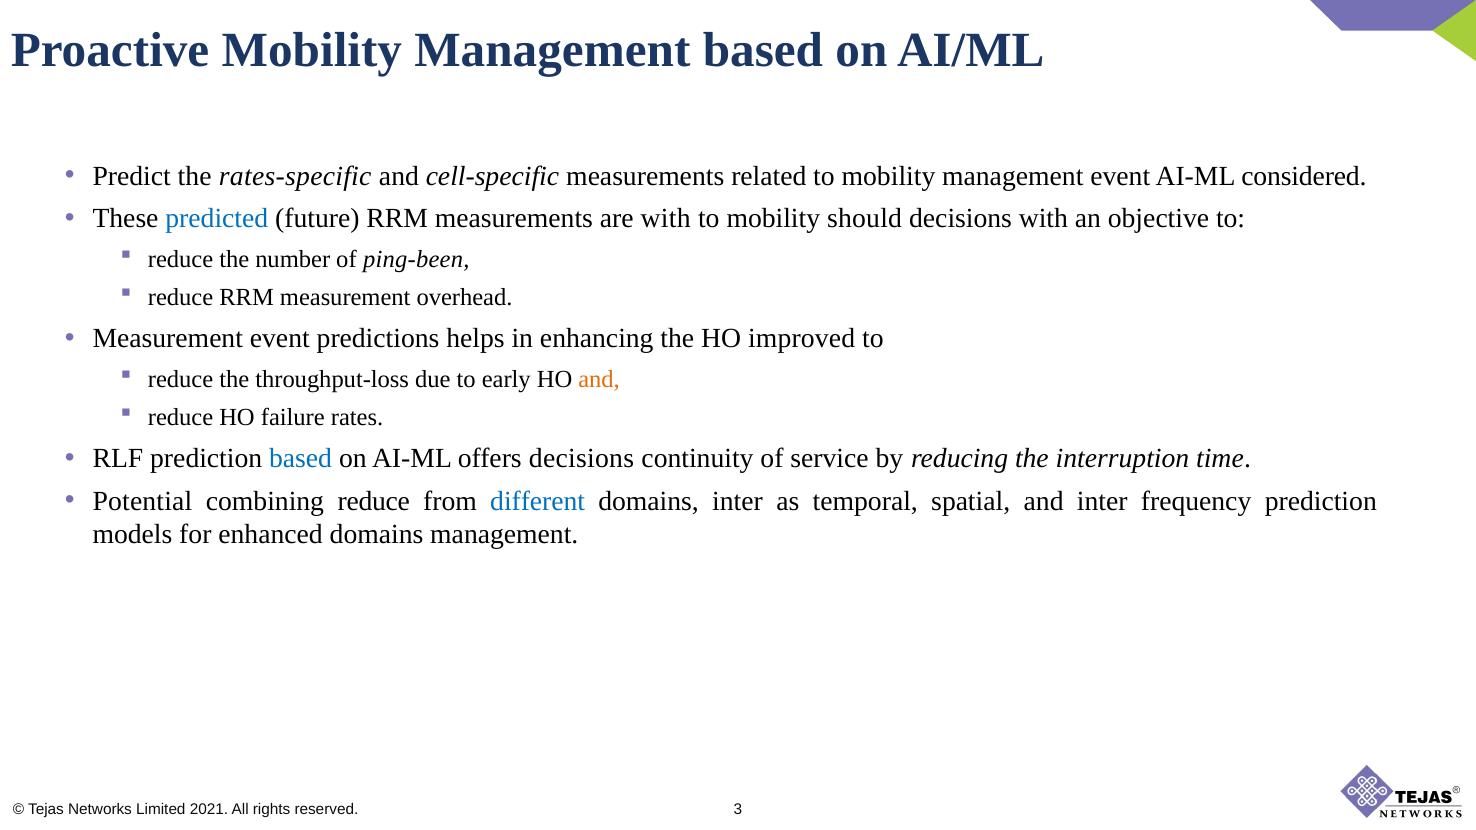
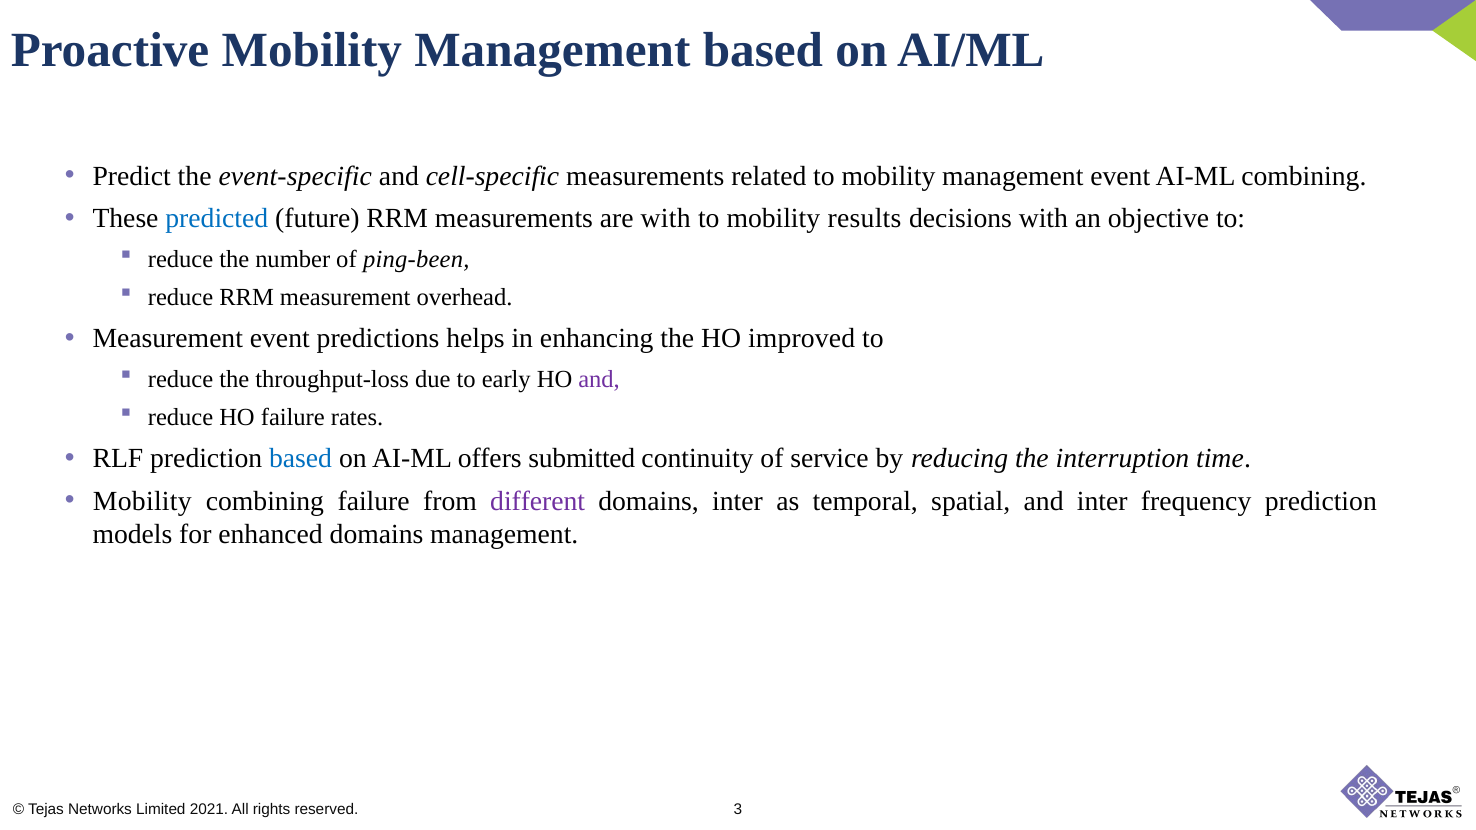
rates-specific: rates-specific -> event-specific (295, 176)
AI-ML considered: considered -> combining (1304, 176)
should: should -> results (865, 219)
and colour: orange -> purple (599, 379)
offers decisions: decisions -> submitted (582, 459)
Potential: Potential -> Mobility (142, 501)
combining reduce: reduce -> failure (374, 501)
different colour: blue -> purple (538, 501)
